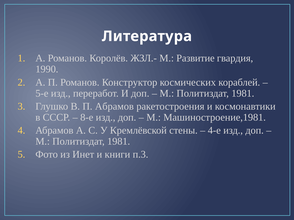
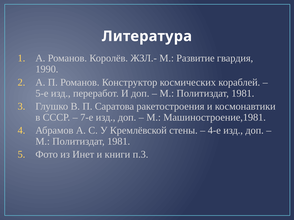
П Абрамов: Абрамов -> Саратова (114, 107)
8-е: 8-е -> 7-е (87, 118)
